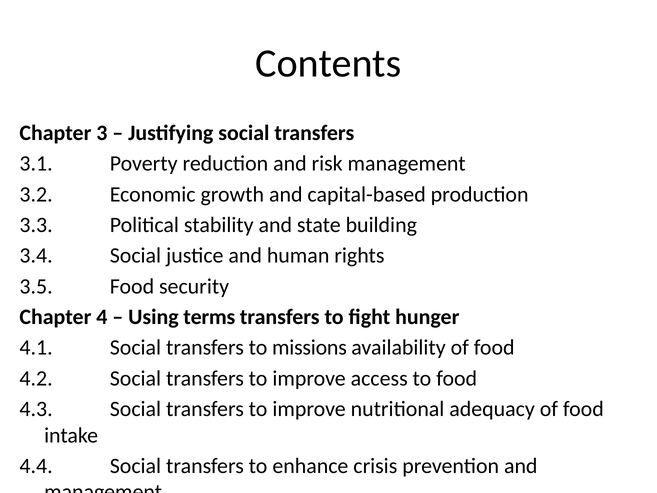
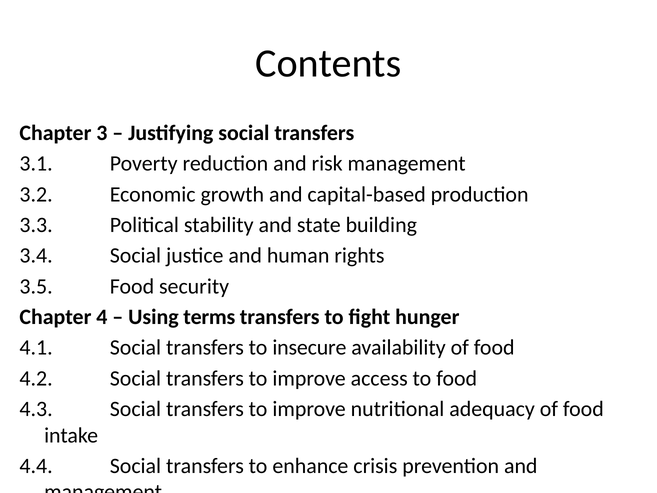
missions: missions -> insecure (309, 347)
